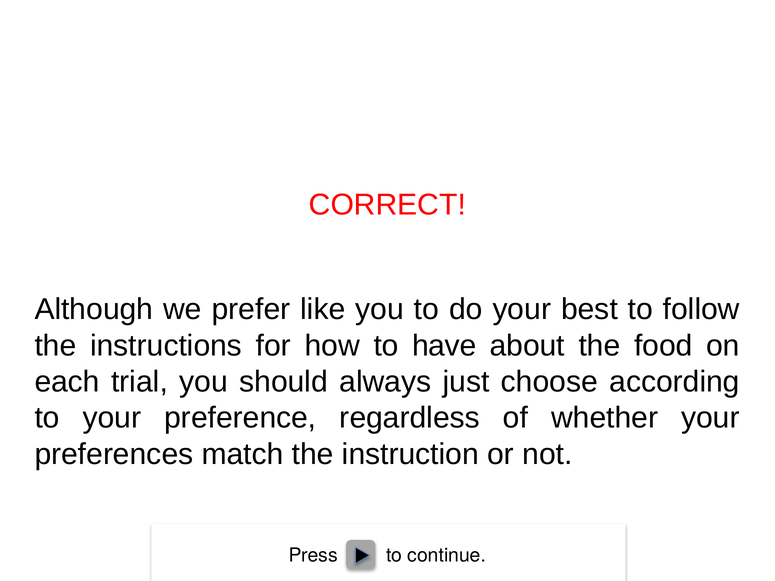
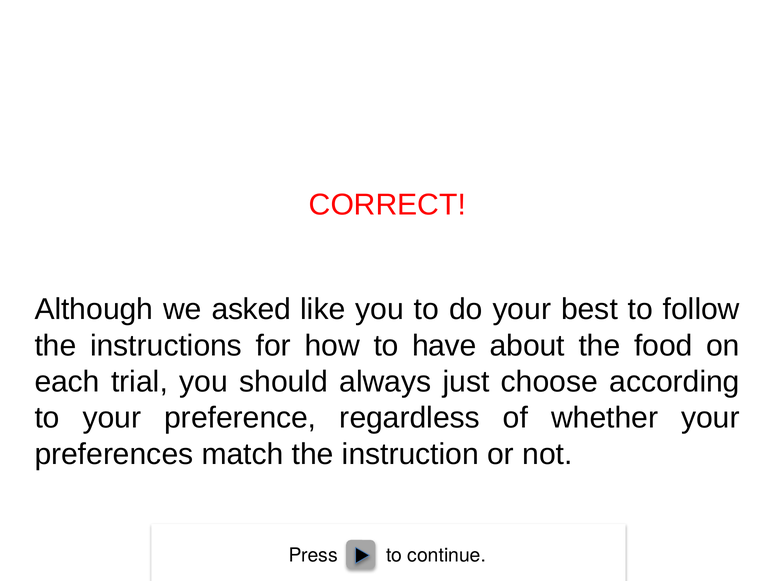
prefer: prefer -> asked (251, 310)
